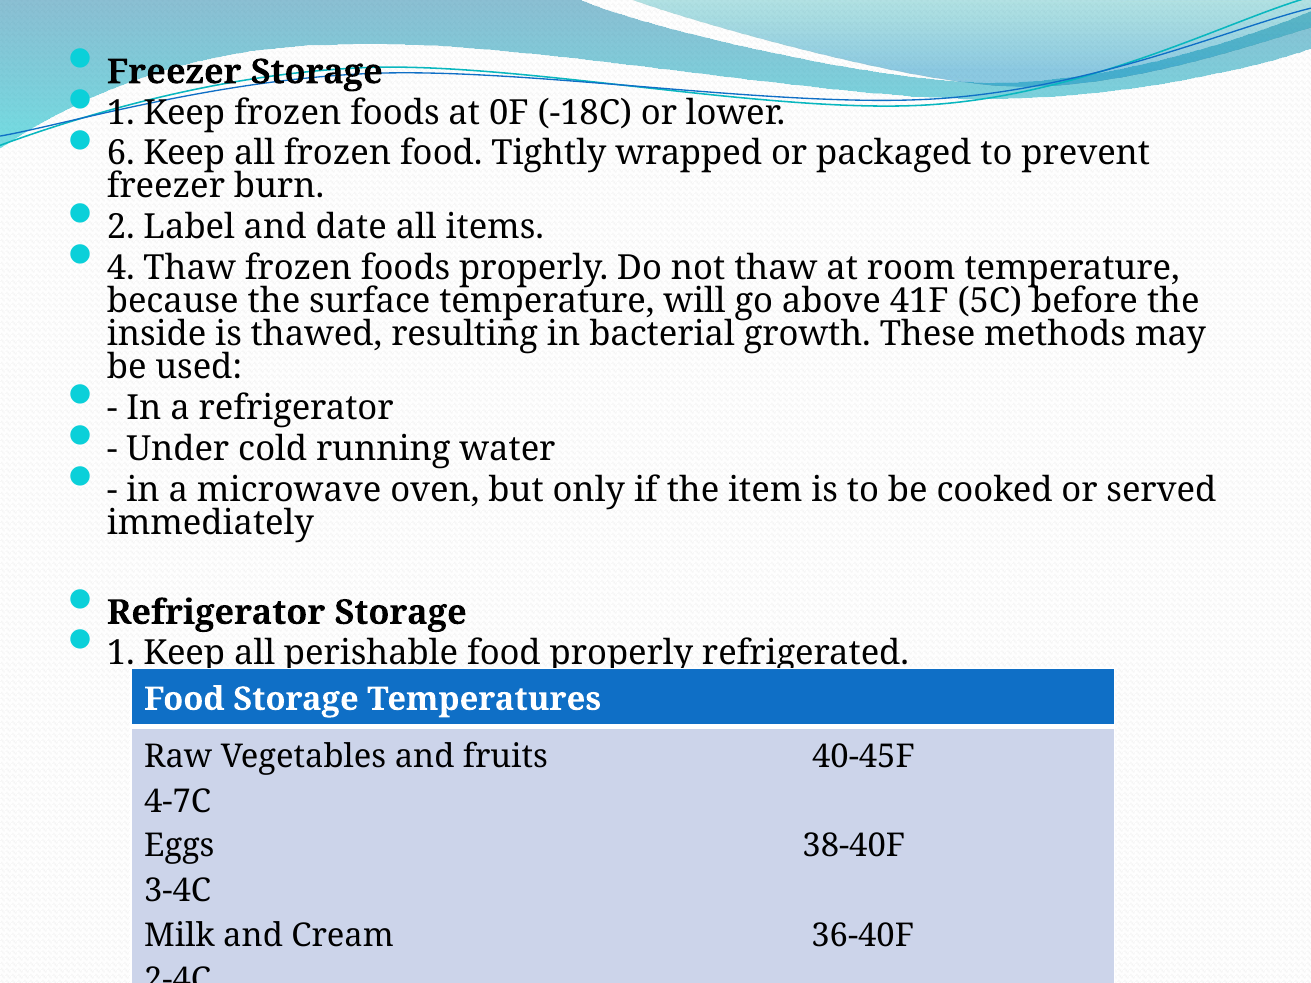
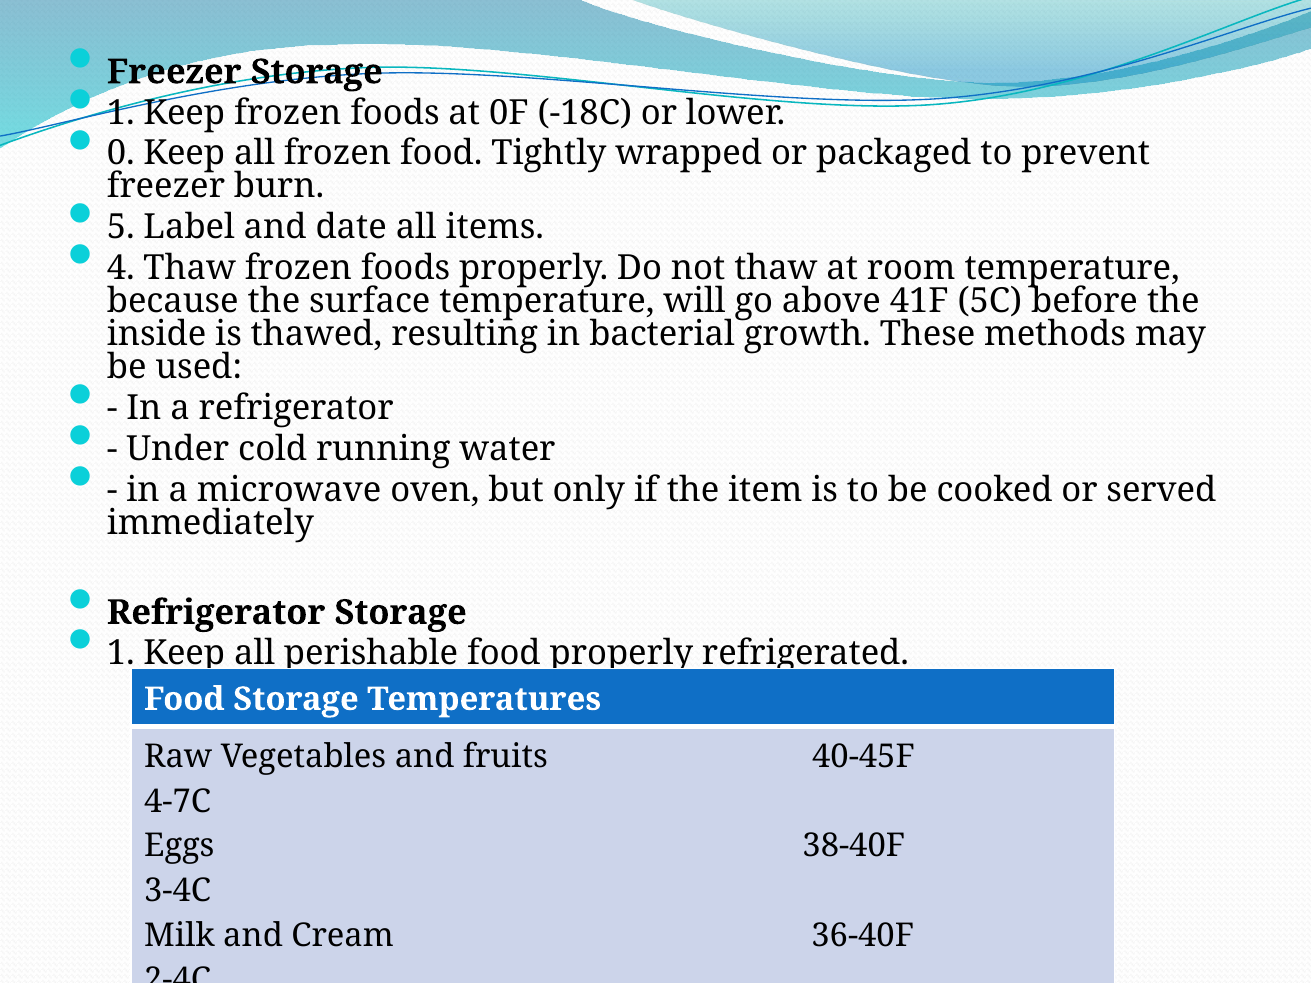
6: 6 -> 0 (121, 153)
2: 2 -> 5 (121, 227)
